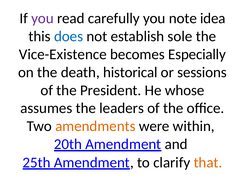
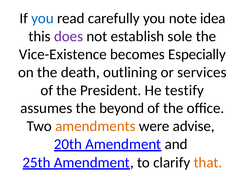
you colour: purple -> blue (42, 18)
does colour: blue -> purple (69, 36)
historical: historical -> outlining (130, 72)
sessions: sessions -> services (202, 72)
whose: whose -> testify (184, 90)
leaders: leaders -> beyond (122, 108)
within: within -> advise (194, 126)
